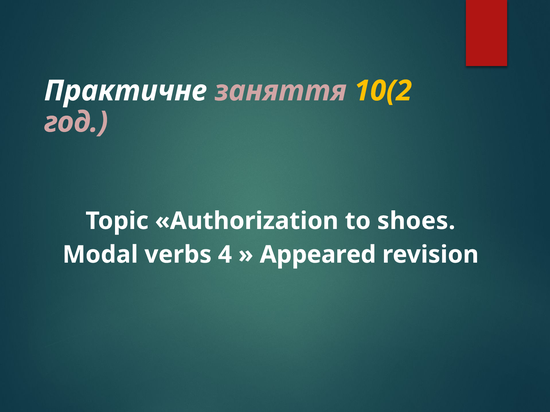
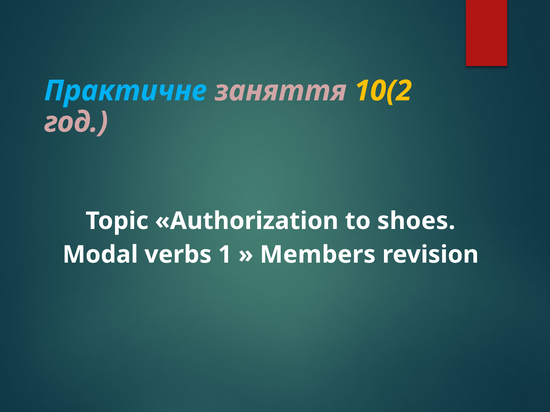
Практичне colour: white -> light blue (125, 91)
4: 4 -> 1 (225, 255)
Appeared: Appeared -> Members (318, 255)
